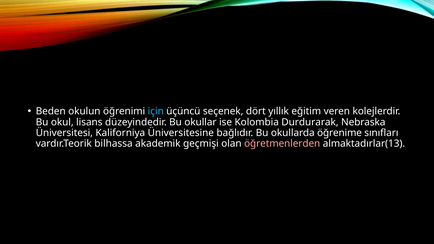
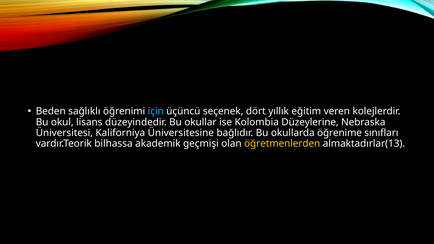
okulun: okulun -> sağlıklı (84, 111)
Durdurarak: Durdurarak -> Düzeylerine (310, 122)
öğretmenlerden colour: pink -> yellow (282, 144)
